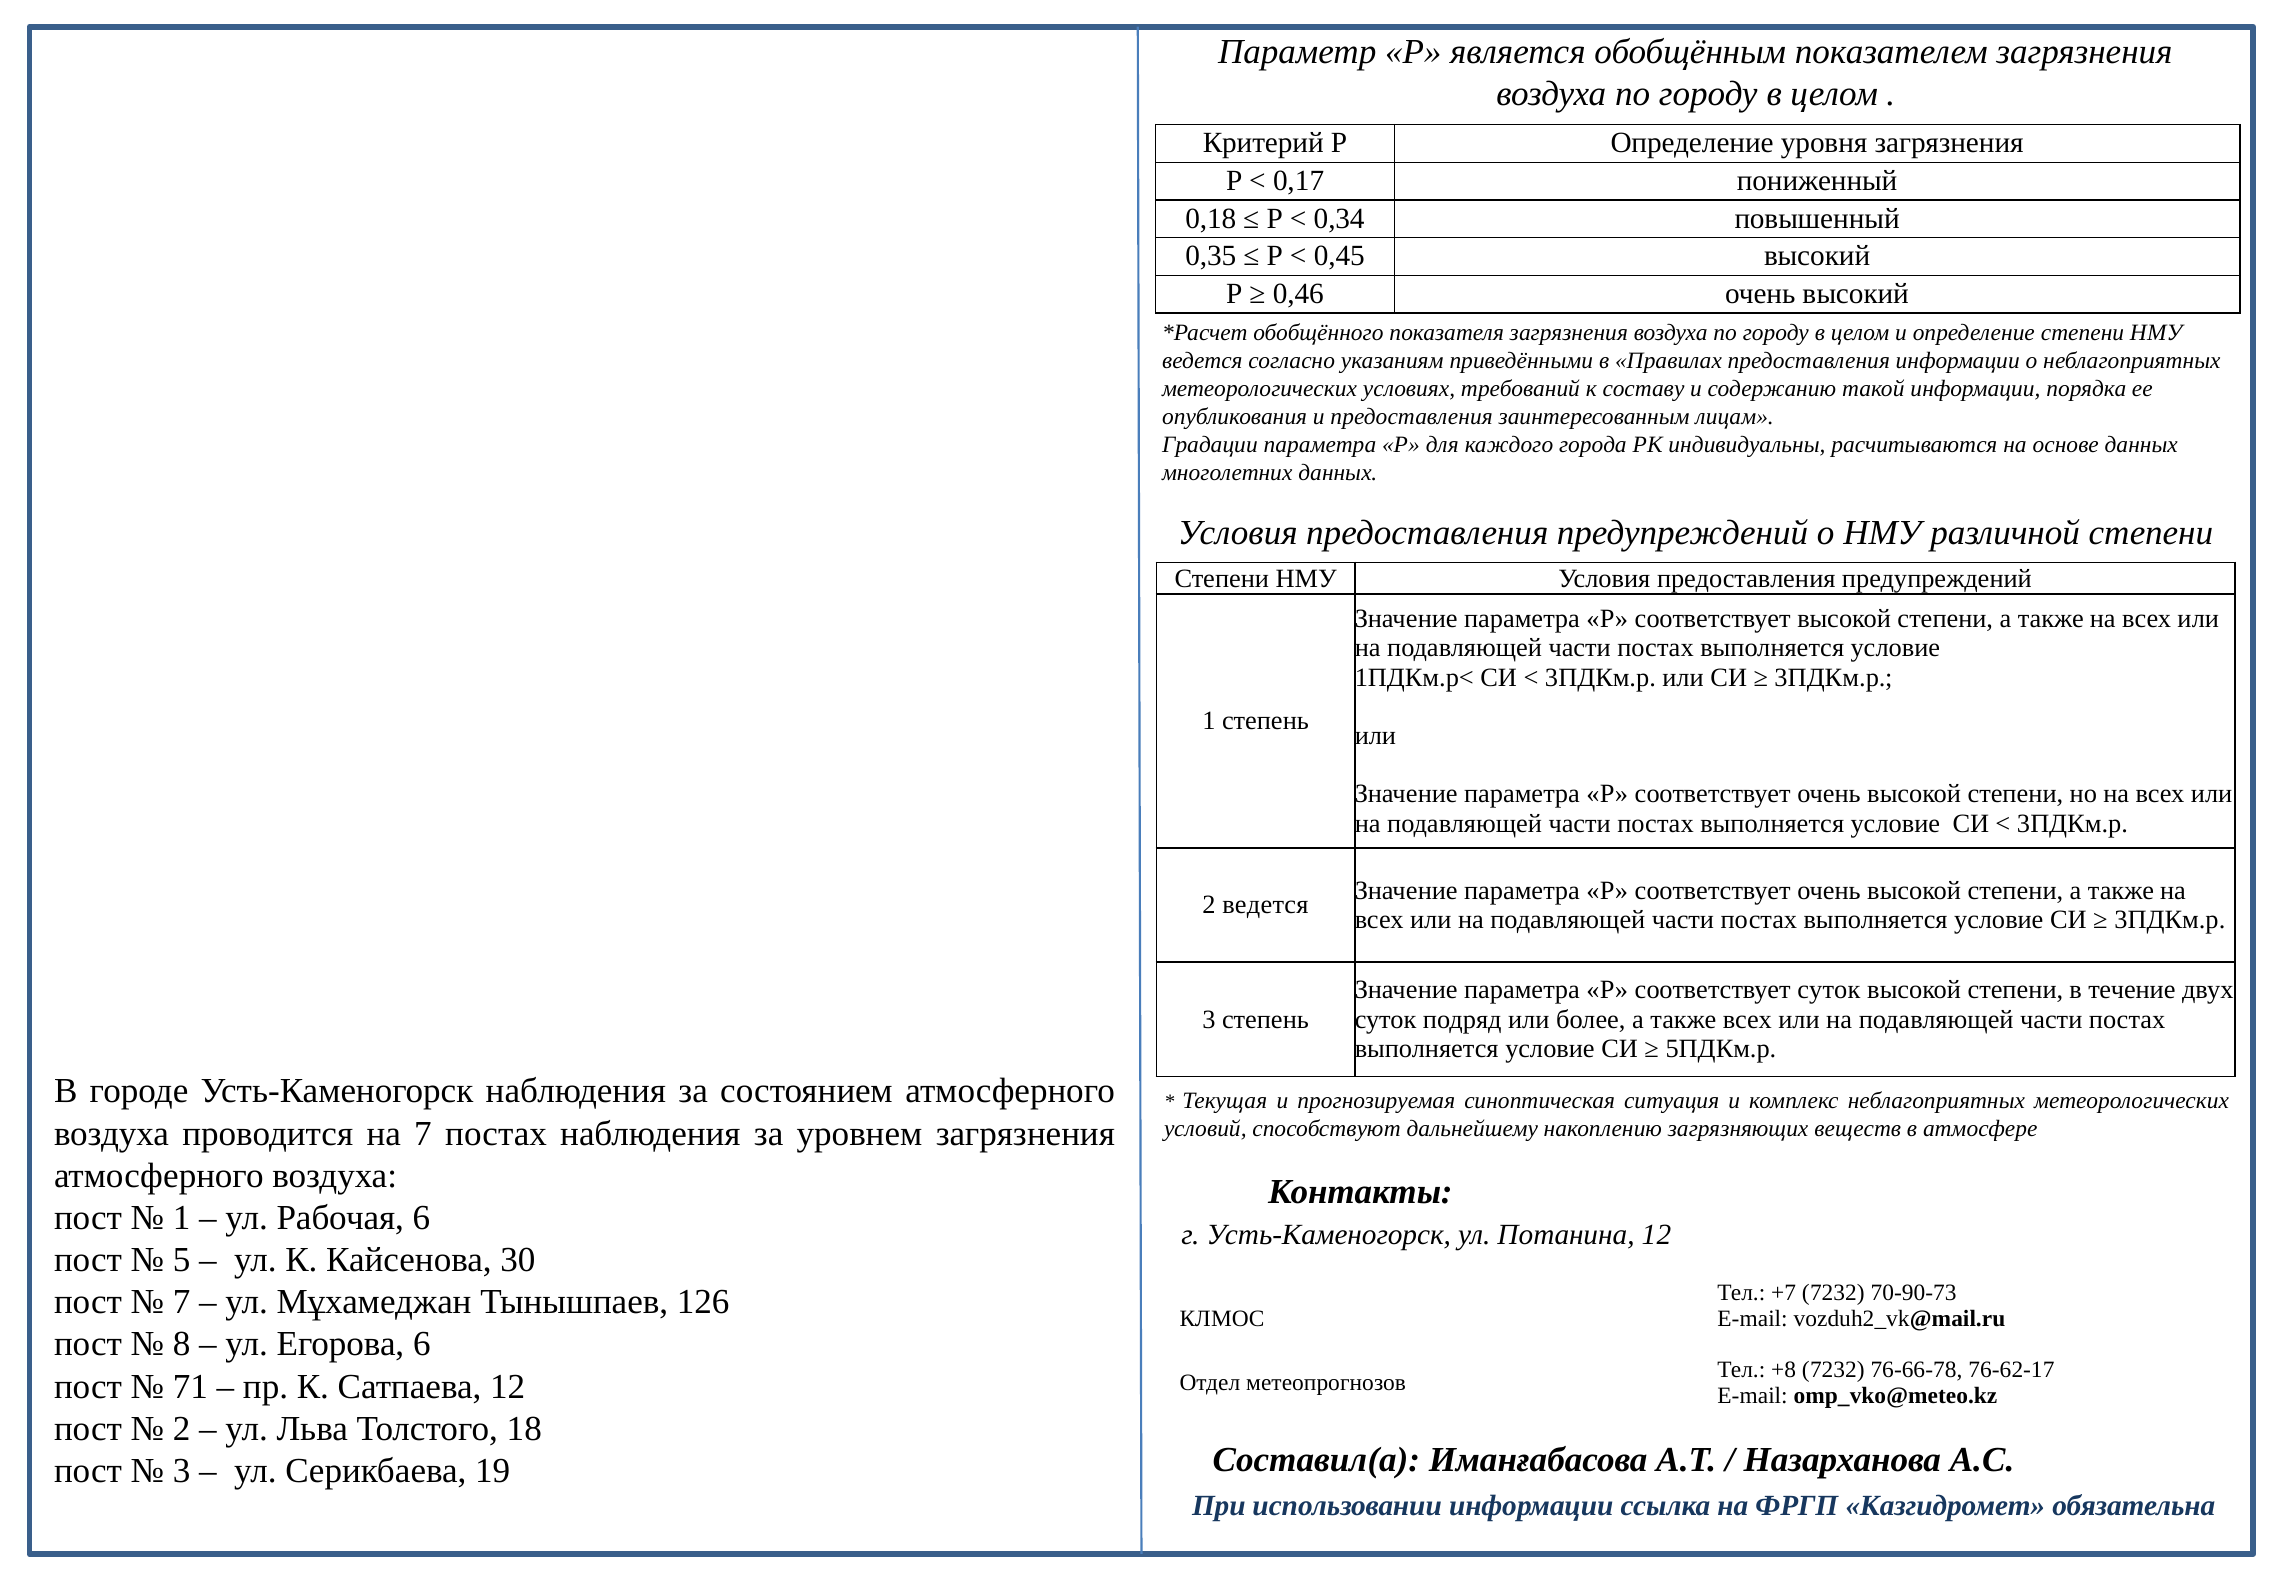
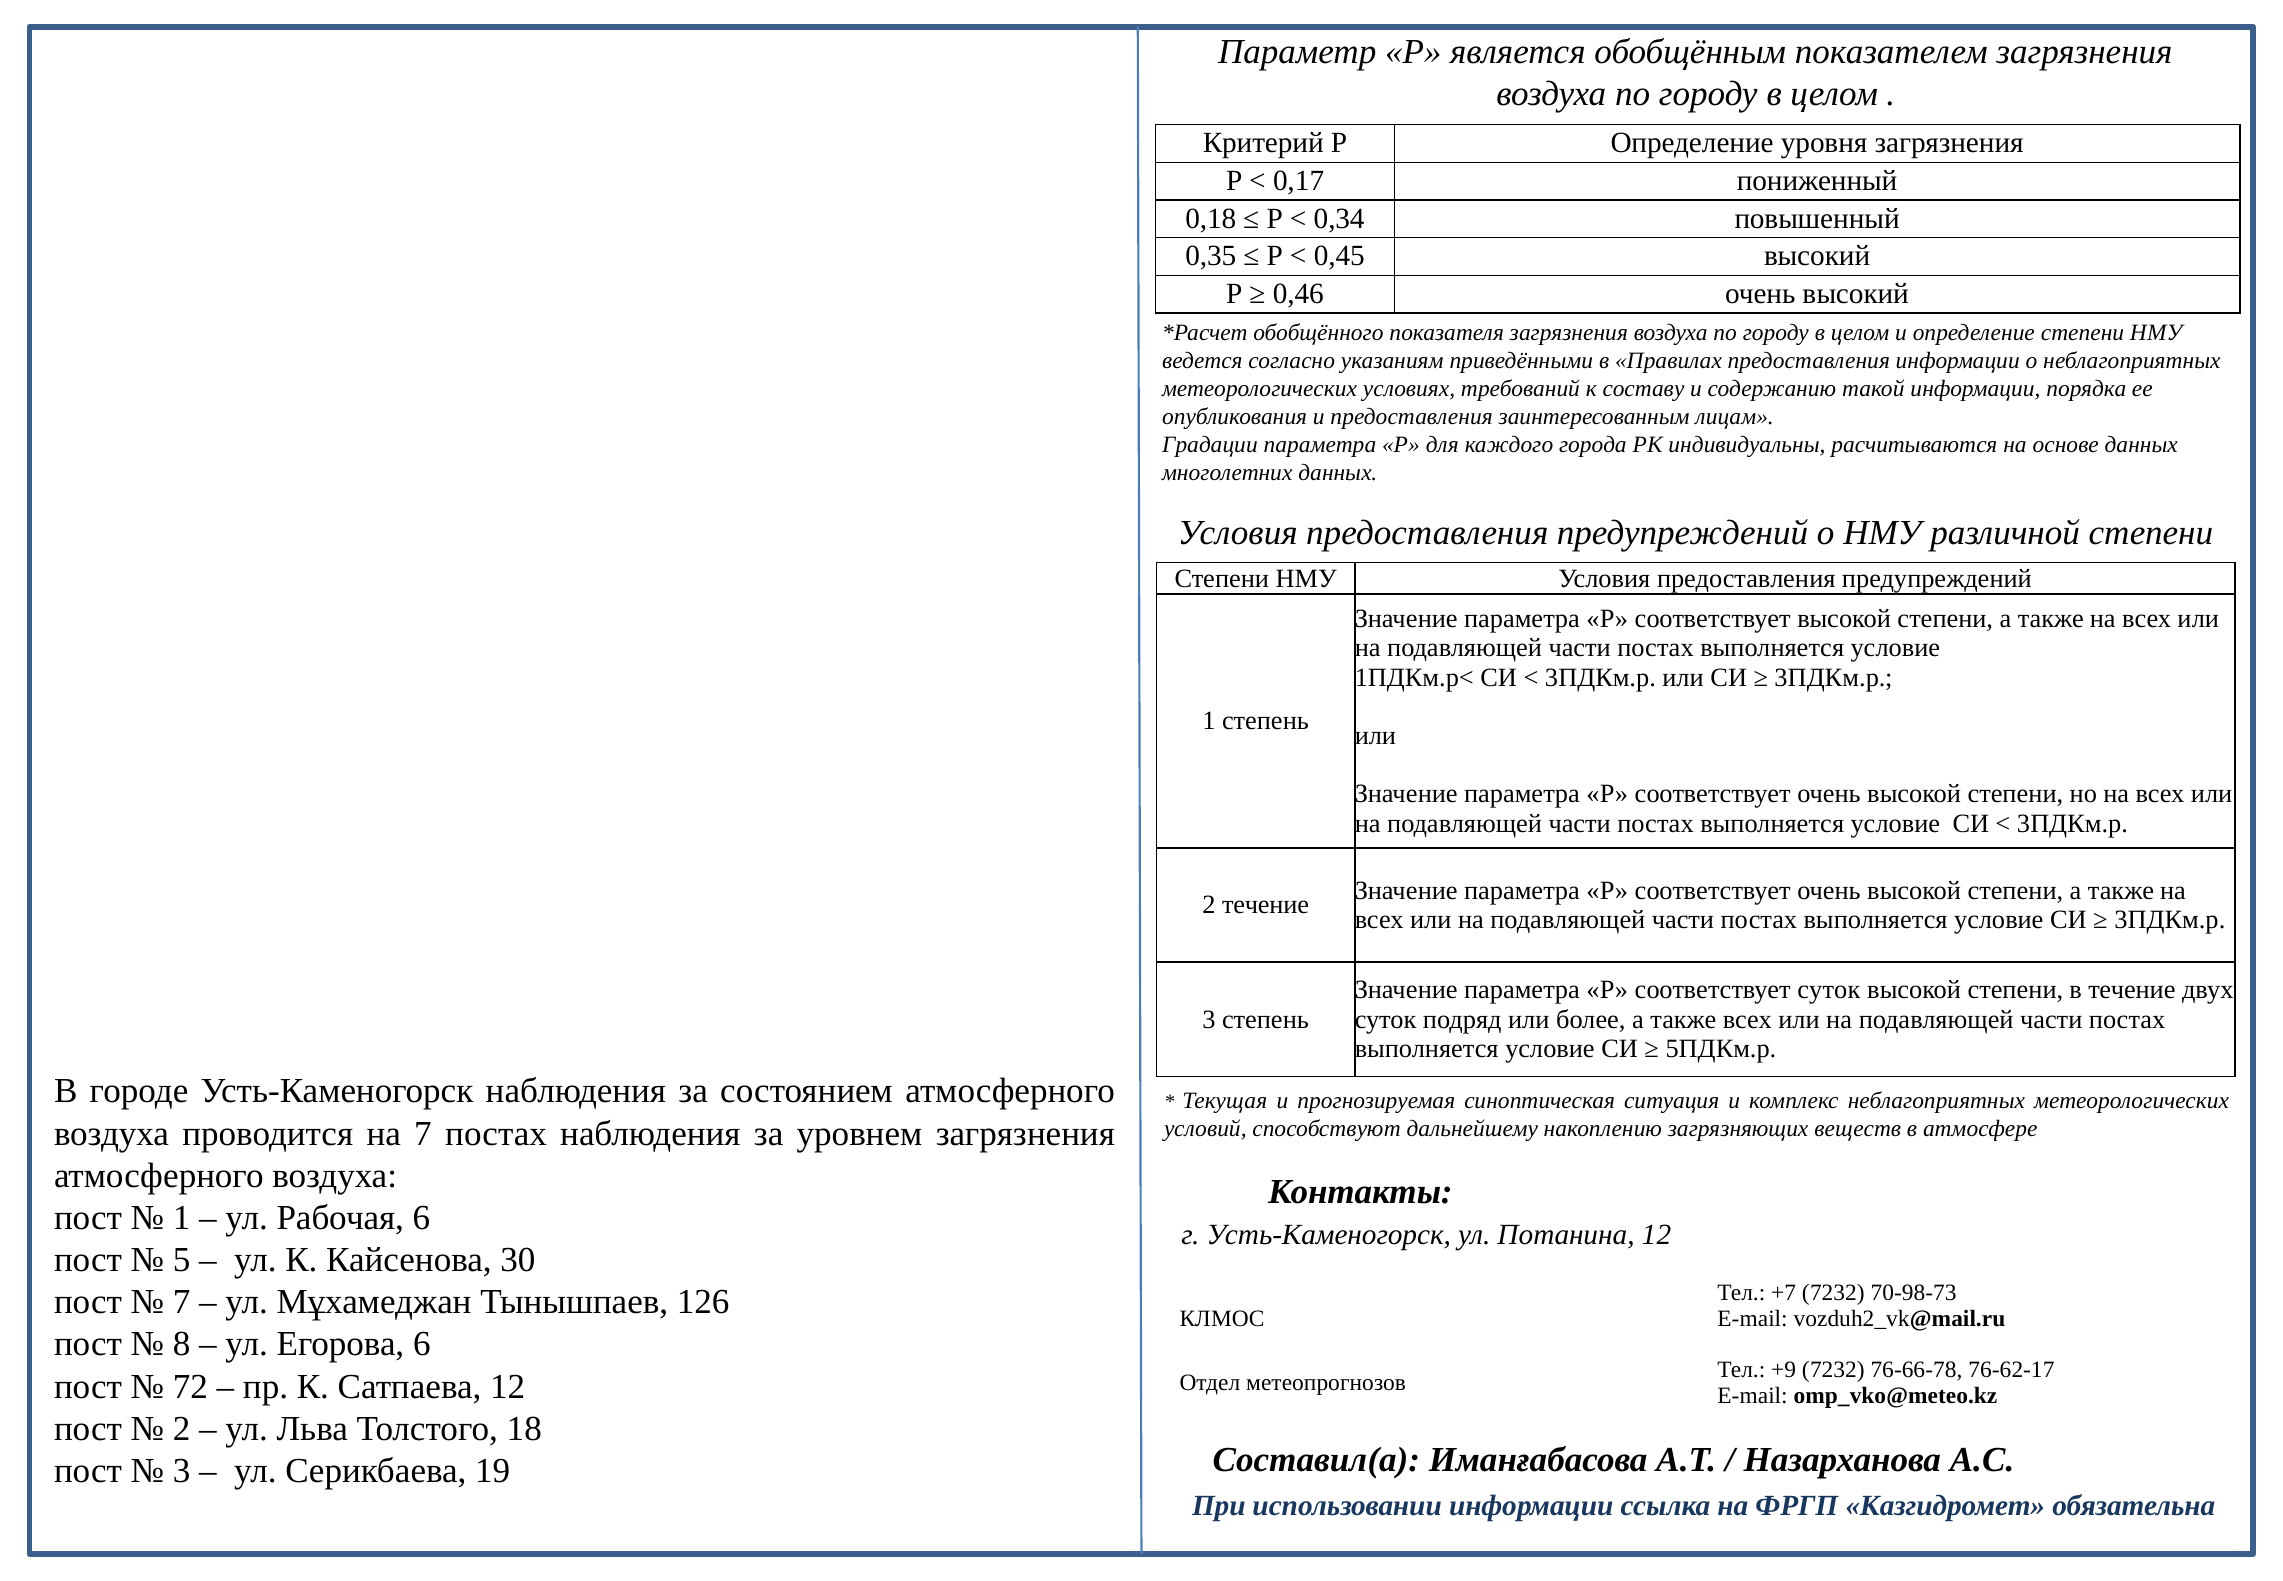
2 ведется: ведется -> течение (1266, 905)
70-90-73: 70-90-73 -> 70-98-73 (1914, 1292)
+8: +8 -> +9 (1784, 1370)
71: 71 -> 72 (190, 1386)
